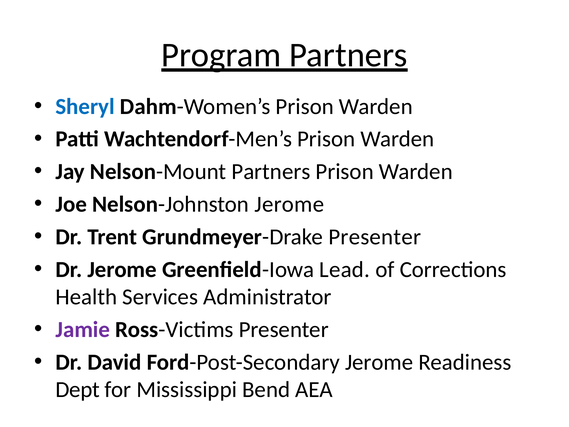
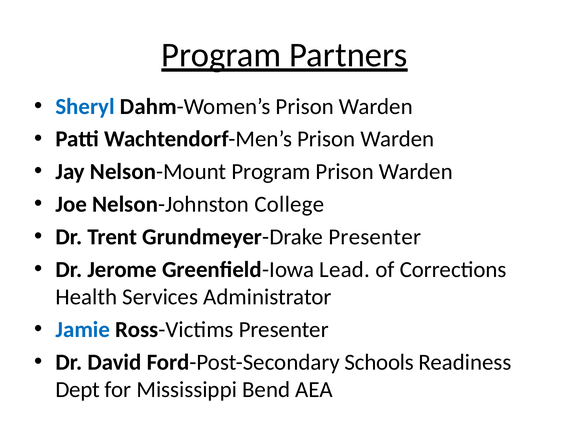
Nelson-Mount Partners: Partners -> Program (271, 172)
Nelson-Johnston Jerome: Jerome -> College (289, 204)
Jamie colour: purple -> blue (83, 329)
Ford-Post-Secondary Jerome: Jerome -> Schools (379, 362)
